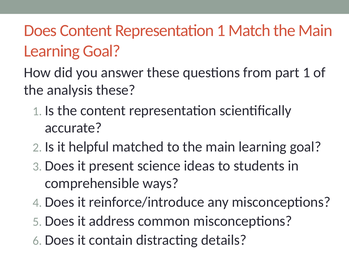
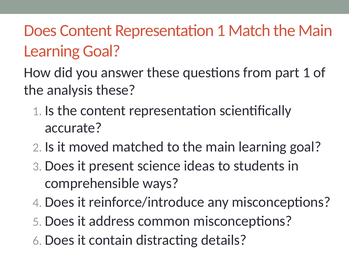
helpful: helpful -> moved (89, 147)
